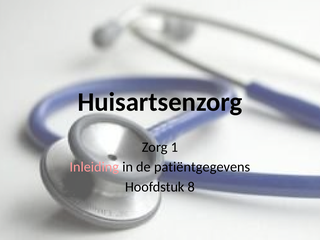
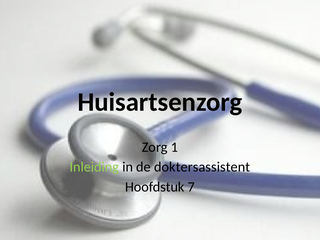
Inleiding colour: pink -> light green (94, 167)
patiëntgegevens: patiëntgegevens -> doktersassistent (202, 167)
8: 8 -> 7 (191, 187)
